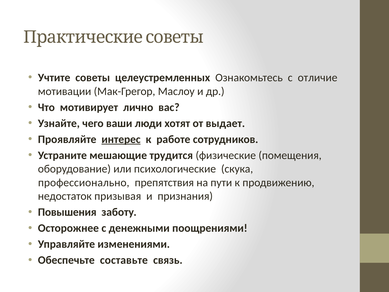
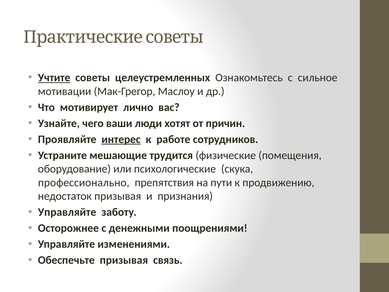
Учтите underline: none -> present (54, 78)
отличие: отличие -> сильное (318, 78)
выдает: выдает -> причин (225, 123)
Повышения: Повышения -> Управляйте (67, 212)
Обеспечьте составьте: составьте -> призывая (124, 260)
